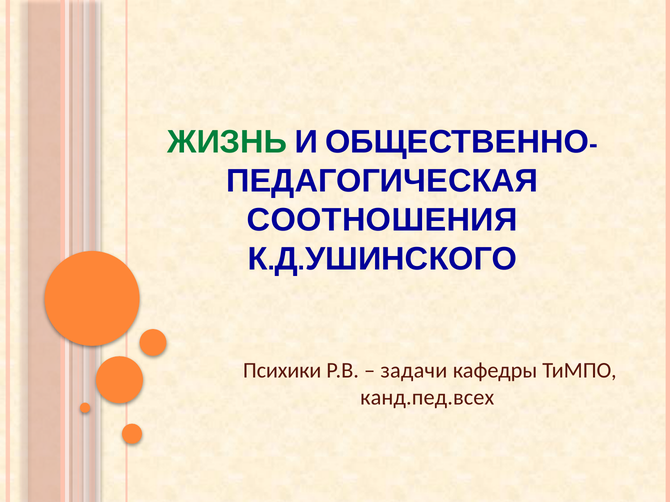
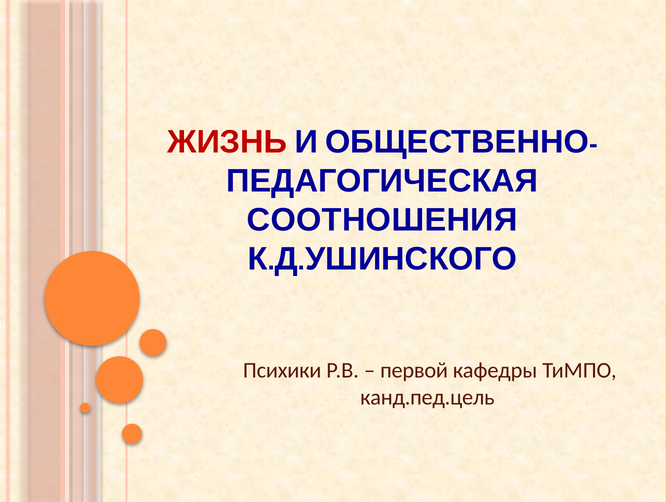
ЖИЗНЬ colour: green -> red (227, 142)
задачи: задачи -> первой (414, 371)
канд.пед.всех: канд.пед.всех -> канд.пед.цель (427, 398)
